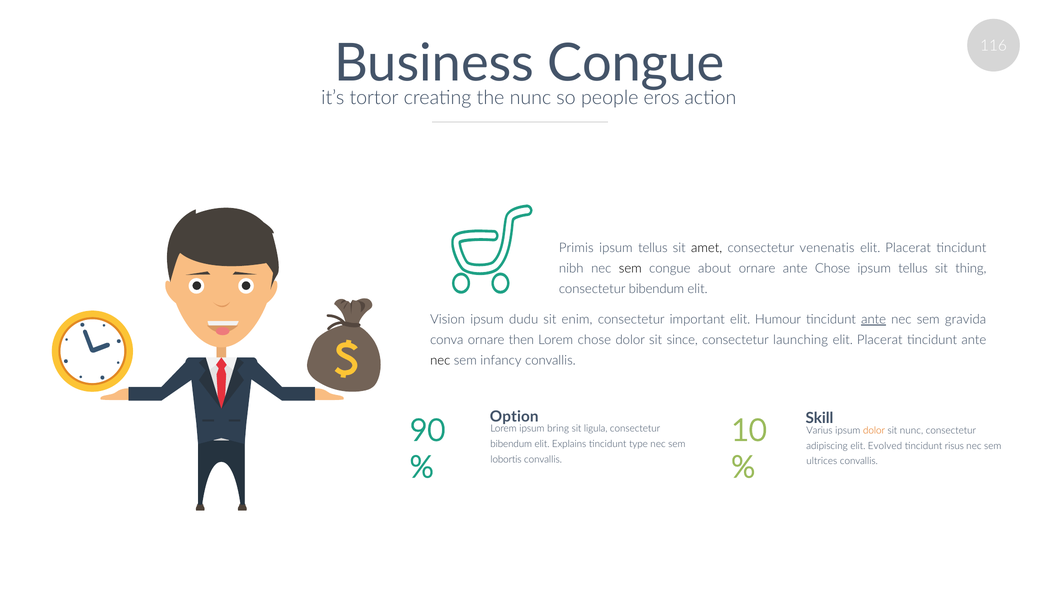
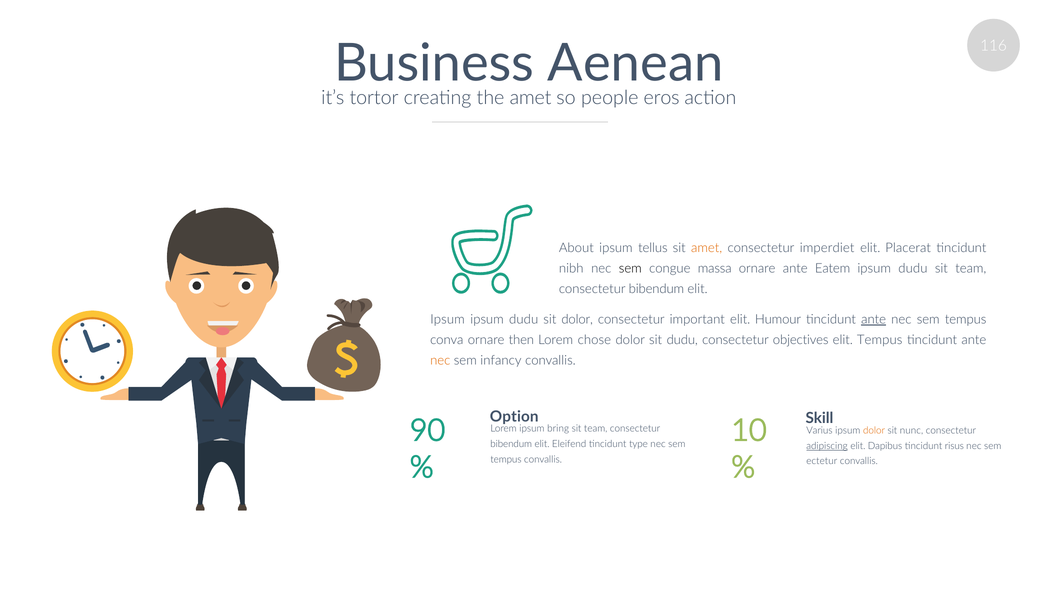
Business Congue: Congue -> Aenean (636, 63)
the nunc: nunc -> amet (530, 98)
Primis: Primis -> About (576, 248)
amet colour: black -> orange (707, 248)
venenatis: venenatis -> imperdiet (827, 248)
about: about -> massa (715, 269)
ante Chose: Chose -> Eatem (833, 269)
tellus: tellus -> dudu (913, 269)
thing: thing -> team (971, 269)
Vision: Vision -> Ipsum (448, 319)
sit enim: enim -> dolor (577, 319)
gravida: gravida -> tempus (966, 319)
sit since: since -> dudu (682, 340)
launching: launching -> objectives (801, 340)
Placerat: Placerat -> Tempus (880, 340)
nec colour: black -> orange (440, 360)
ligula: ligula -> team (596, 429)
Explains: Explains -> Eleifend (569, 444)
adipiscing underline: none -> present (827, 446)
Evolved: Evolved -> Dapibus (885, 446)
lobortis: lobortis -> tempus (506, 460)
ultrices: ultrices -> ectetur (822, 461)
